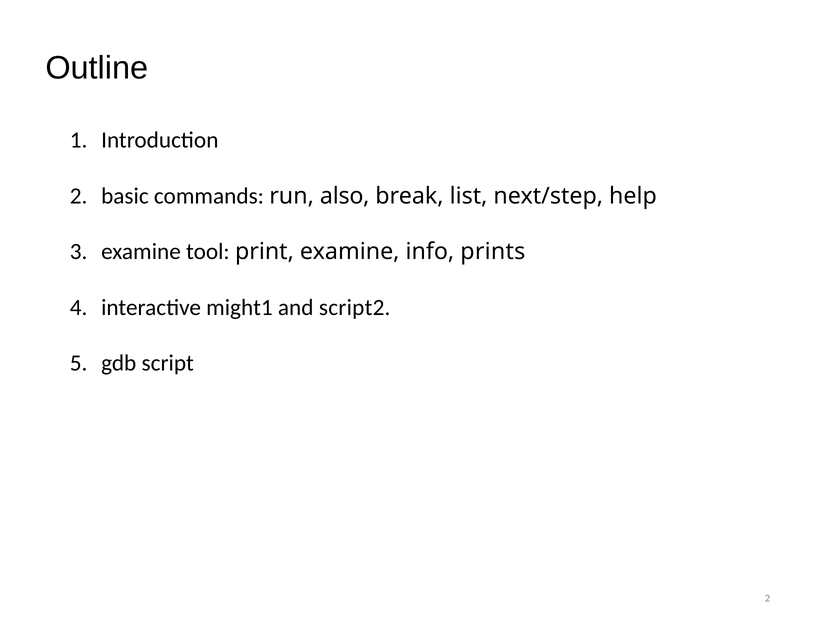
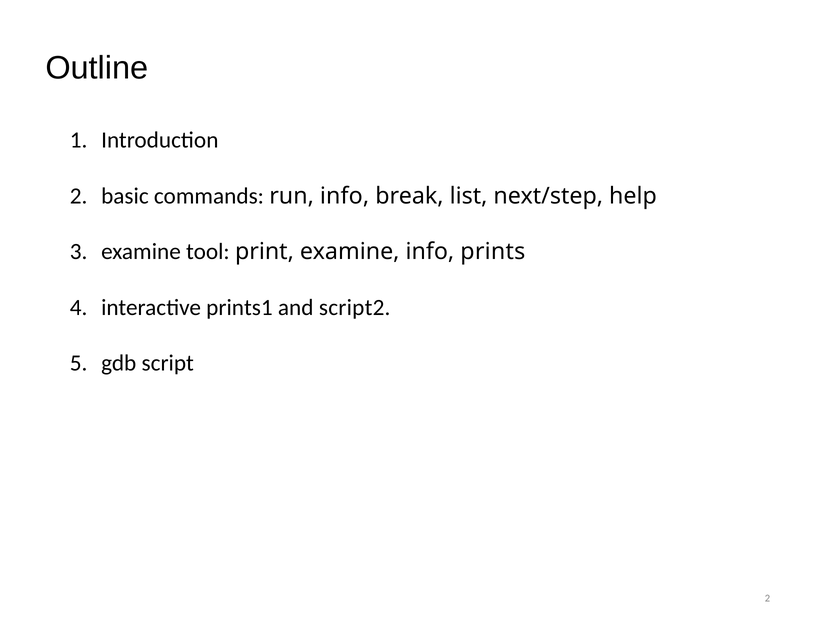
run also: also -> info (345, 196)
might1: might1 -> prints1 (239, 307)
